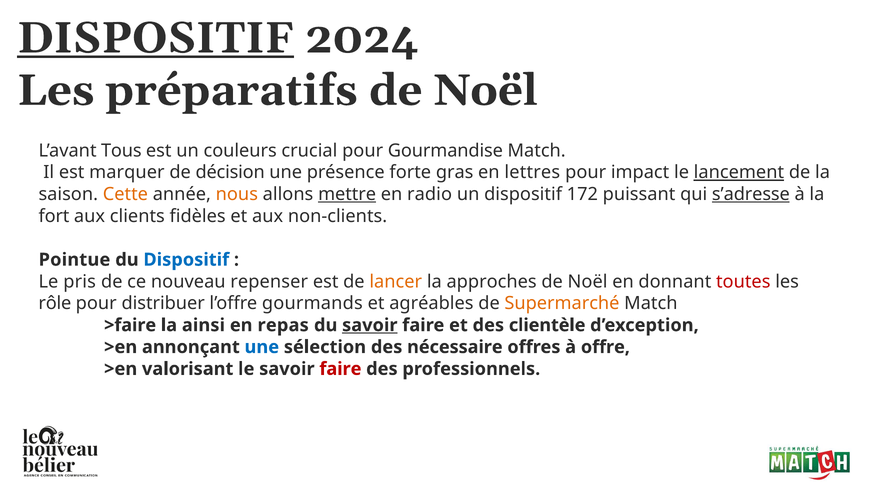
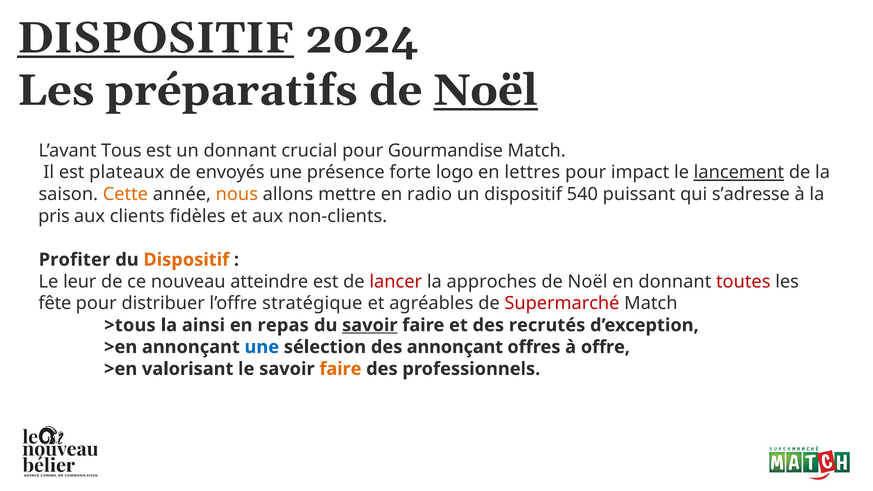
Noël underline: none -> present (486, 90)
un couleurs: couleurs -> donnant (240, 151)
marquer: marquer -> plateaux (127, 172)
décision: décision -> envoyés (230, 172)
gras: gras -> logo (455, 172)
mettre underline: present -> none (347, 194)
172: 172 -> 540 (582, 194)
s’adresse underline: present -> none (751, 194)
fort: fort -> pris (54, 216)
Pointue: Pointue -> Profiter (74, 260)
Dispositif colour: blue -> orange (186, 260)
pris: pris -> leur (80, 282)
repenser: repenser -> atteindre (269, 282)
lancer colour: orange -> red (396, 282)
rôle: rôle -> fête (55, 303)
gourmands: gourmands -> stratégique (312, 303)
Supermarché colour: orange -> red (562, 303)
>faire: >faire -> >tous (130, 325)
clientèle: clientèle -> recrutés (547, 325)
des nécessaire: nécessaire -> annonçant (455, 347)
faire colour: red -> orange (340, 369)
